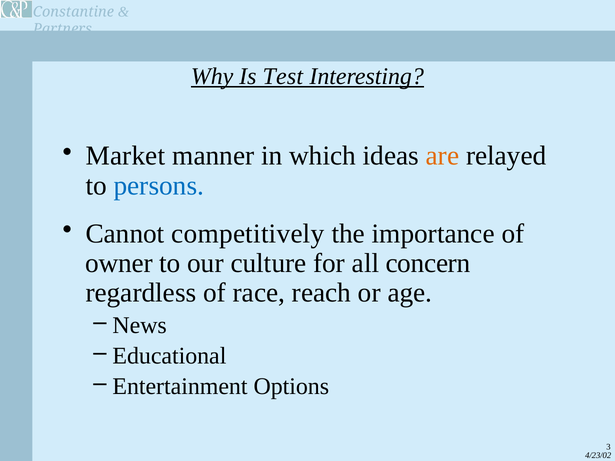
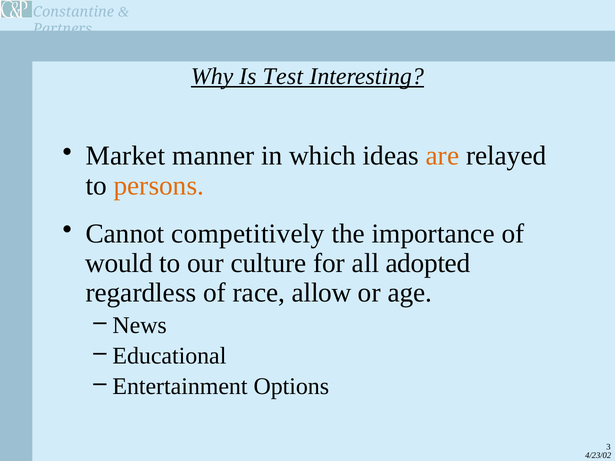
persons colour: blue -> orange (159, 186)
owner: owner -> would (119, 263)
concern: concern -> adopted (428, 263)
reach: reach -> allow (322, 293)
